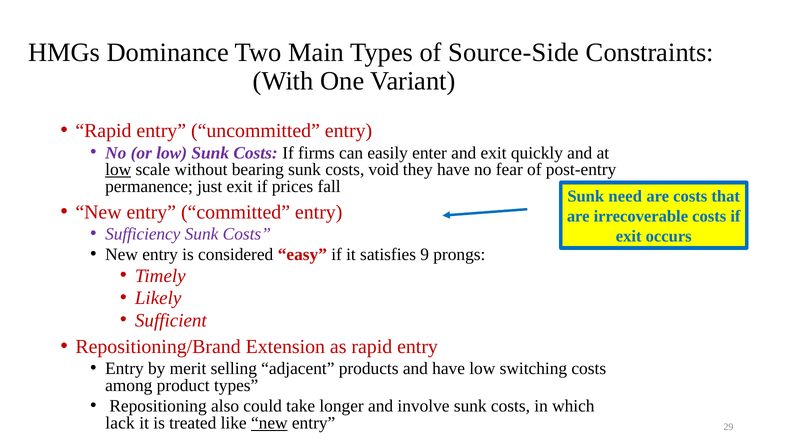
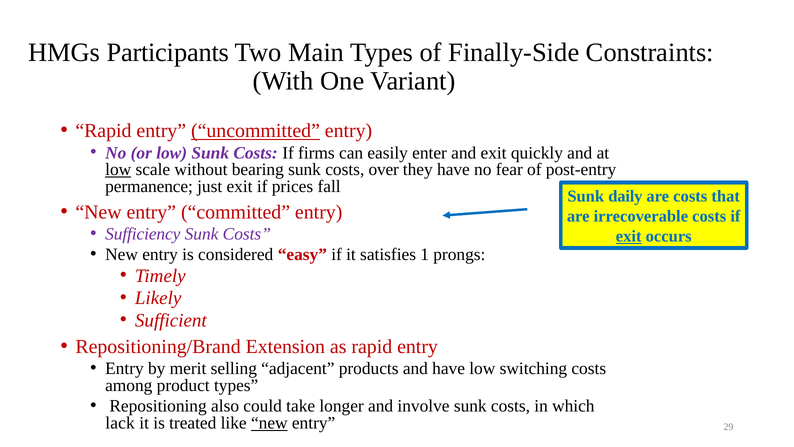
Dominance: Dominance -> Participants (168, 52)
Source-Side: Source-Side -> Finally-Side (514, 52)
uncommitted underline: none -> present (255, 131)
void: void -> over (384, 170)
need: need -> daily (625, 196)
exit underline: none -> present (629, 236)
9: 9 -> 1 (425, 254)
